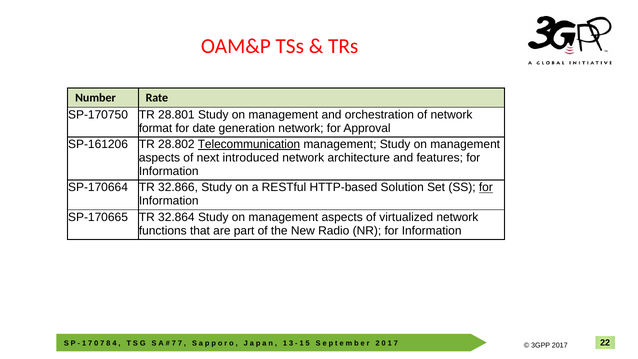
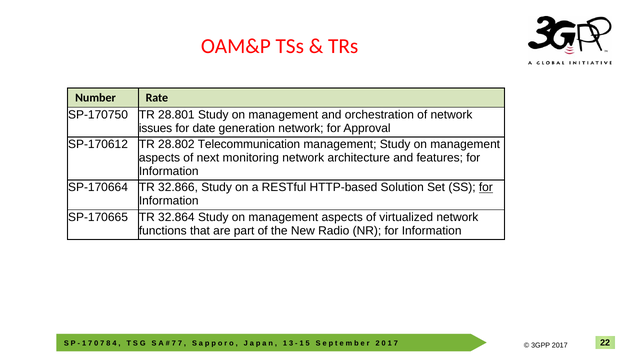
format: format -> issues (156, 128)
SP-161206: SP-161206 -> SP-170612 (98, 144)
Telecommunication underline: present -> none (249, 144)
introduced: introduced -> monitoring (251, 158)
